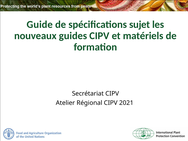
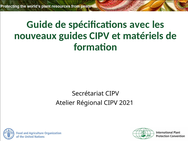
sujet: sujet -> avec (140, 24)
